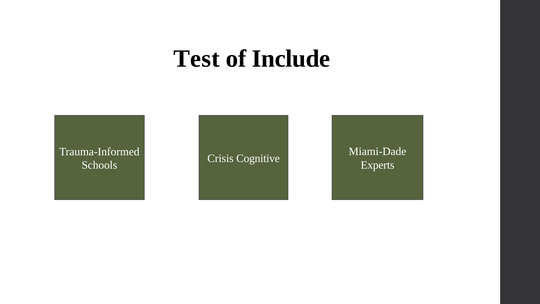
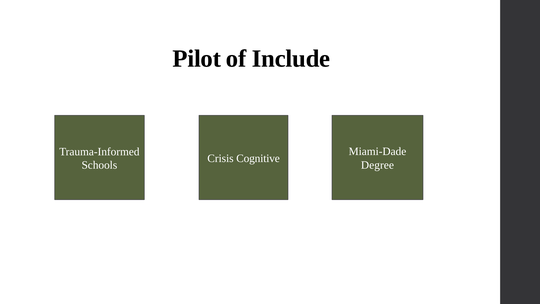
Test: Test -> Pilot (197, 59)
Experts: Experts -> Degree (377, 165)
